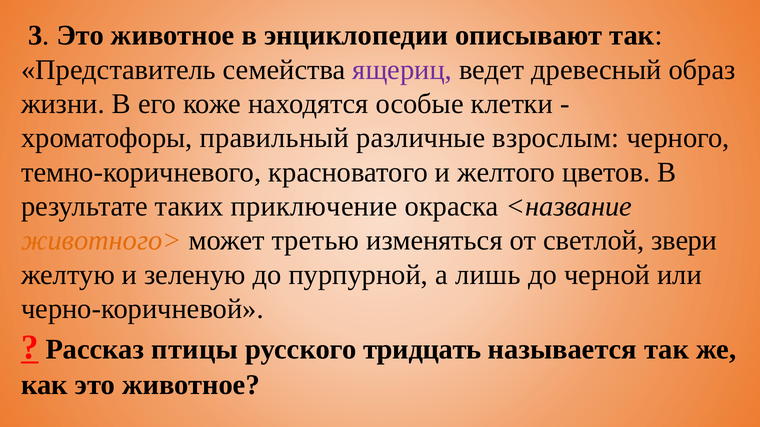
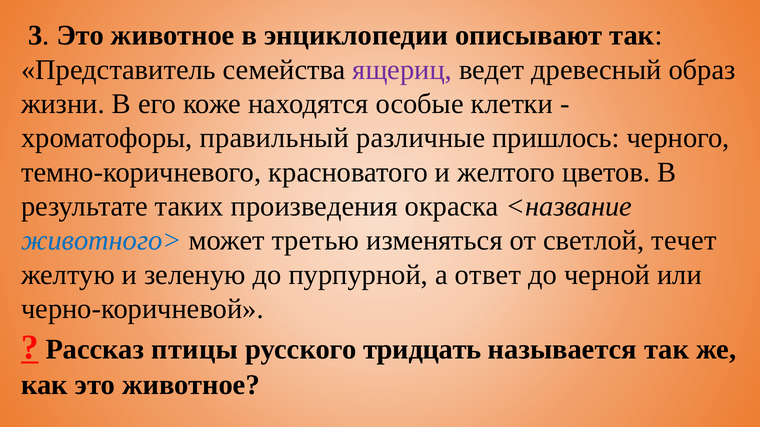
взрослым: взрослым -> пришлось (556, 138)
приключение: приключение -> произведения (314, 207)
животного> colour: orange -> blue (101, 241)
звери: звери -> течет (684, 241)
лишь: лишь -> ответ (488, 275)
